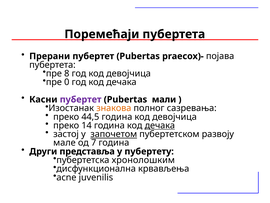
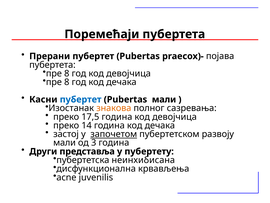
0: 0 -> 8 (67, 82)
пубертет colour: purple -> blue (81, 99)
44,5: 44,5 -> 17,5 (90, 117)
дечака underline: present -> none (160, 125)
мале: мале -> мали (65, 142)
7: 7 -> 3 (94, 142)
хронолошким: хронолошким -> неинхибисана (143, 160)
